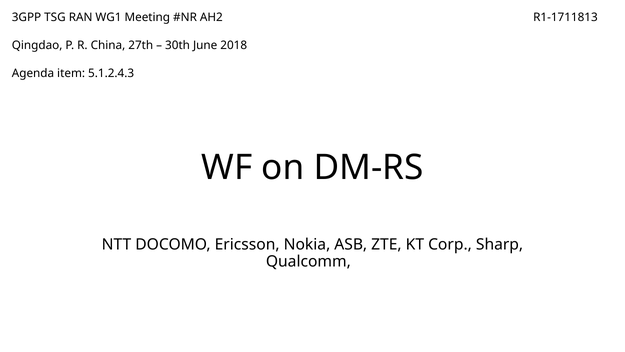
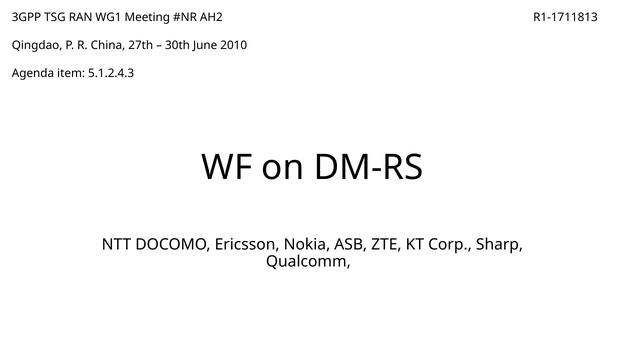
2018: 2018 -> 2010 (234, 45)
